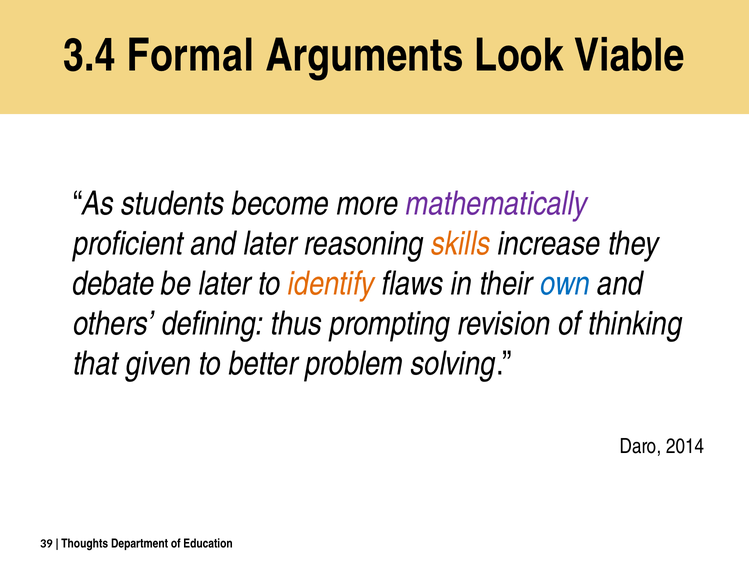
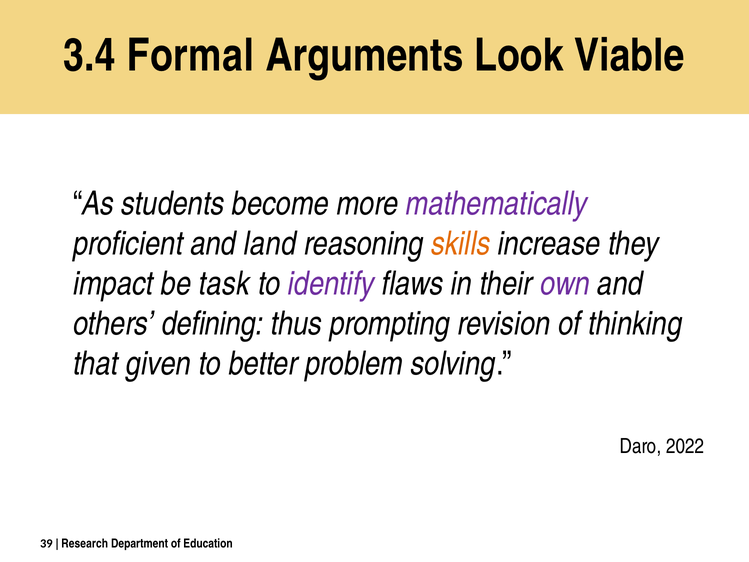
and later: later -> land (270, 244)
debate: debate -> impact (113, 284)
be later: later -> task (225, 284)
identify colour: orange -> purple (331, 284)
own colour: blue -> purple (565, 284)
2014: 2014 -> 2022 (685, 446)
Thoughts: Thoughts -> Research (85, 543)
